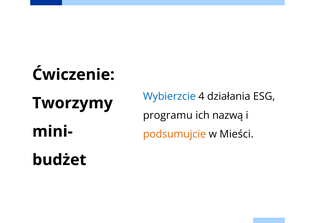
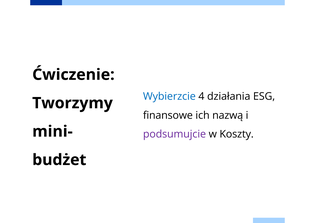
programu: programu -> finansowe (168, 115)
podsumujcie colour: orange -> purple (175, 134)
Mieści: Mieści -> Koszty (237, 134)
